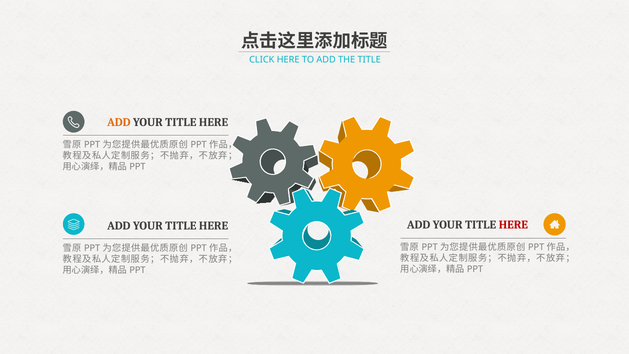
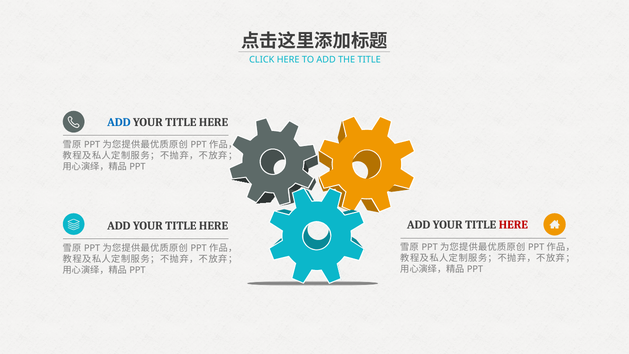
ADD colour: orange -> blue (119, 122)
